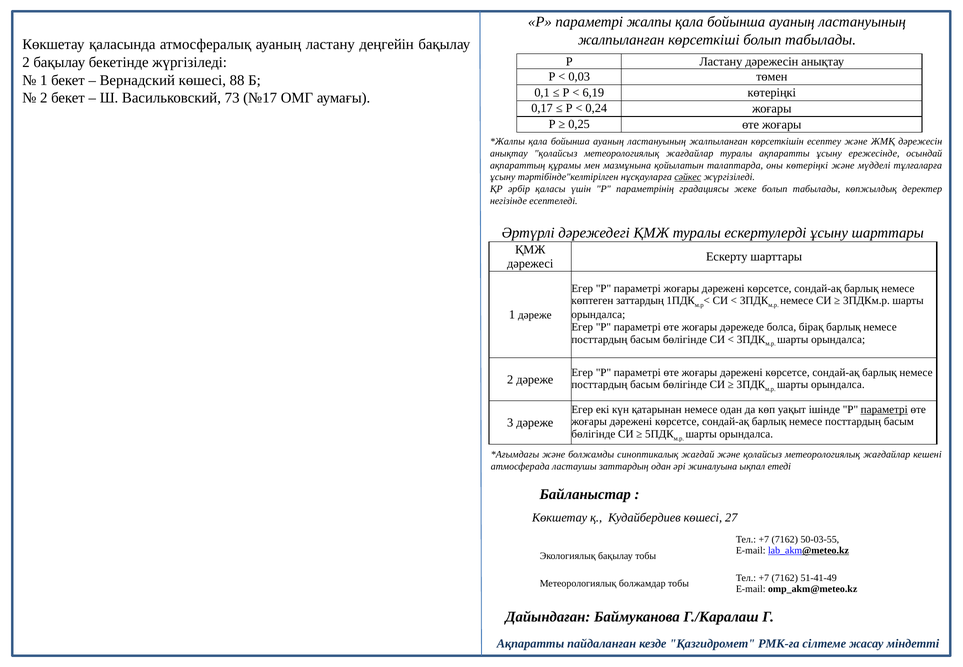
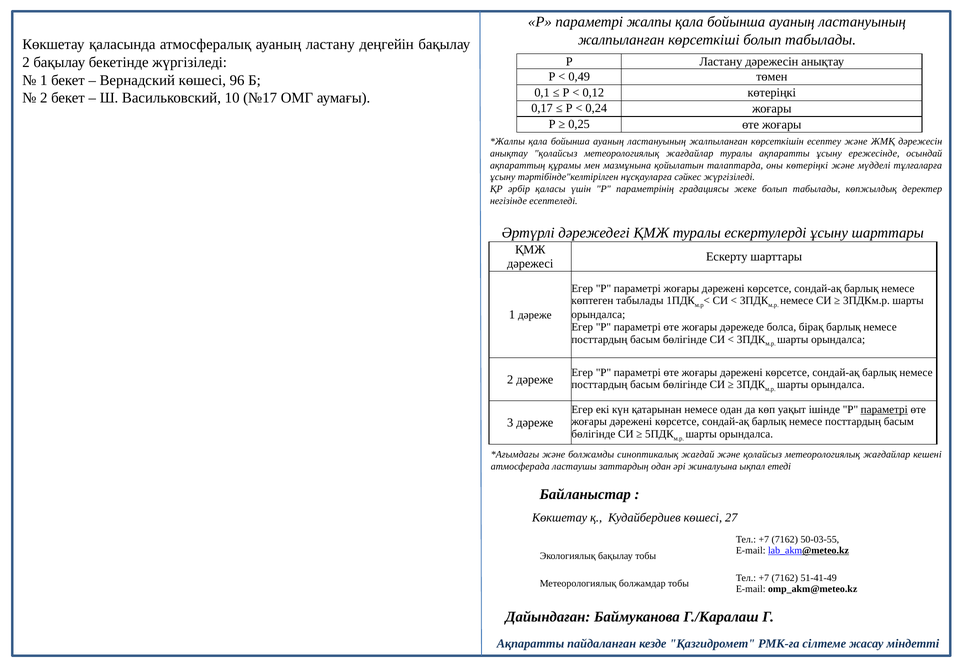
0,03: 0,03 -> 0,49 (579, 77)
88: 88 -> 96 (237, 80)
6,19: 6,19 -> 0,12 (593, 92)
73: 73 -> 10 (232, 98)
сәйкес underline: present -> none (688, 177)
көптеген заттардың: заттардың -> табылады (640, 301)
